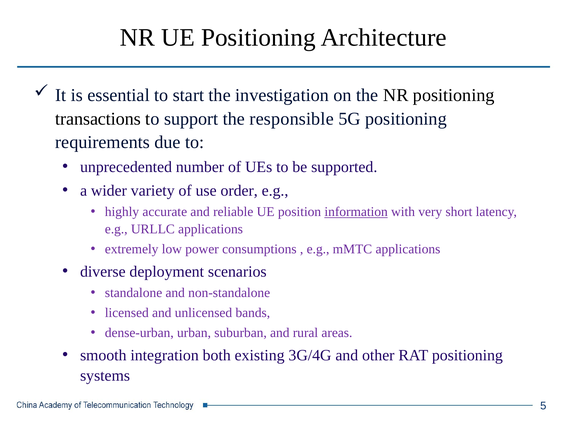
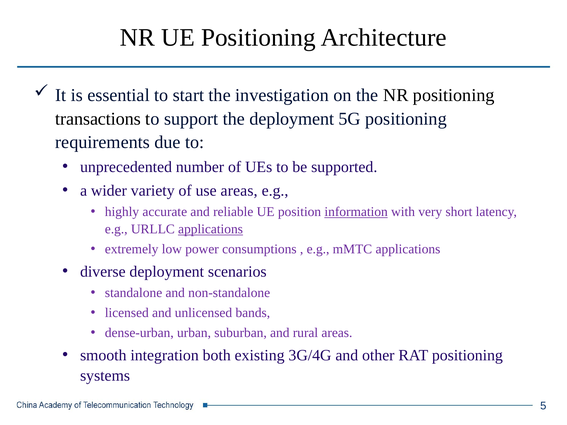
the responsible: responsible -> deployment (292, 119)
use order: order -> areas (239, 191)
applications underline: none -> present (211, 229)
